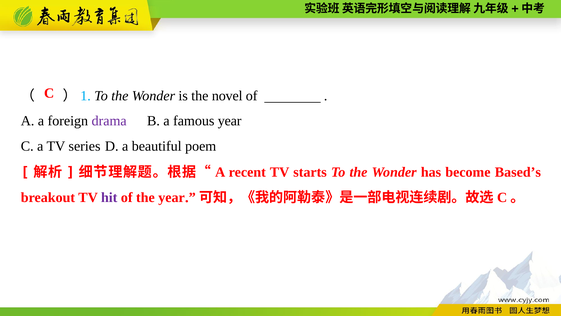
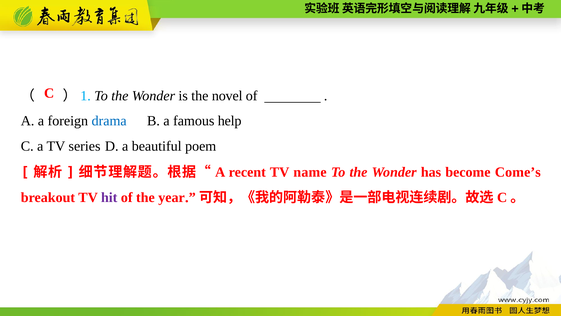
drama colour: purple -> blue (109, 121)
famous year: year -> help (230, 121)
starts: starts -> name (310, 172)
Based’s: Based’s -> Come’s (518, 172)
